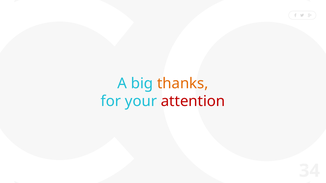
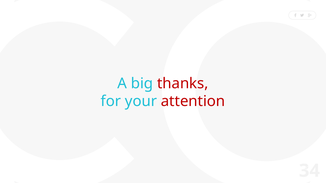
thanks colour: orange -> red (183, 84)
